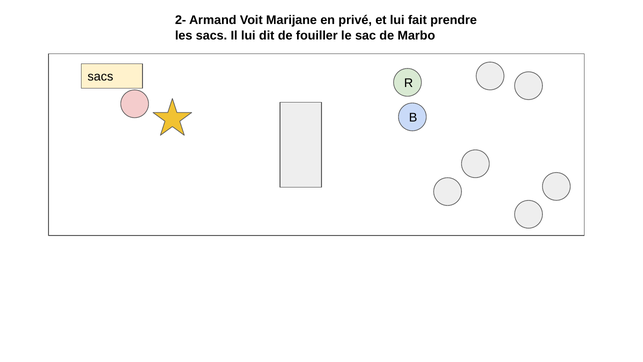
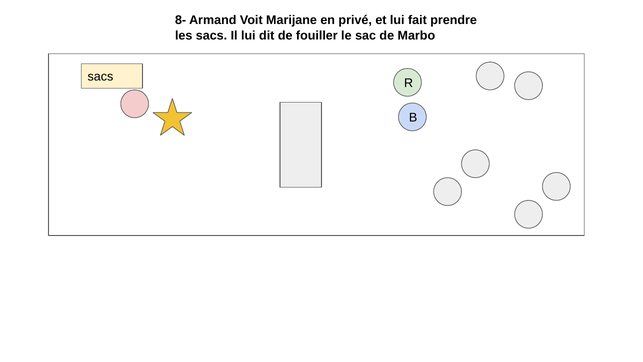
2-: 2- -> 8- (181, 20)
